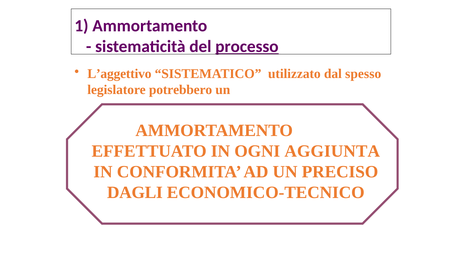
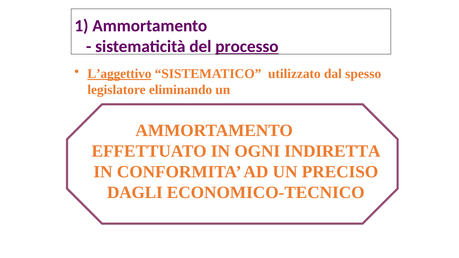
L’aggettivo underline: none -> present (119, 74)
potrebbero: potrebbero -> eliminando (181, 90)
AGGIUNTA: AGGIUNTA -> INDIRETTA (332, 151)
